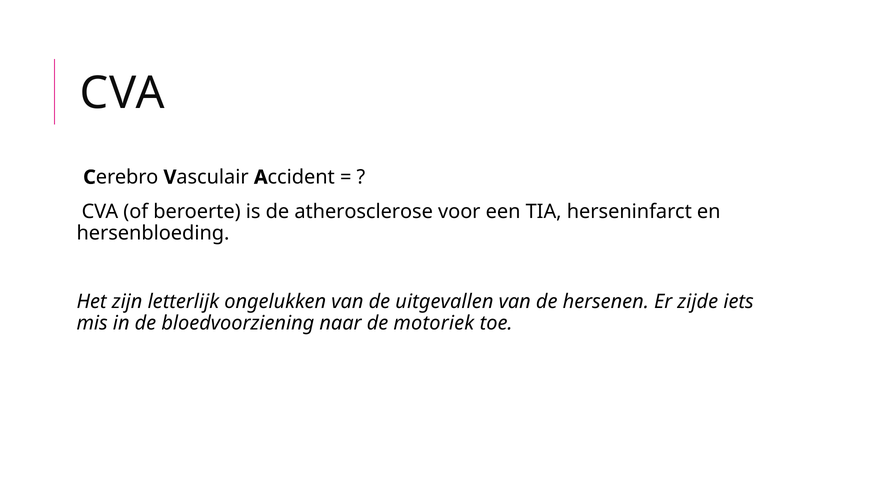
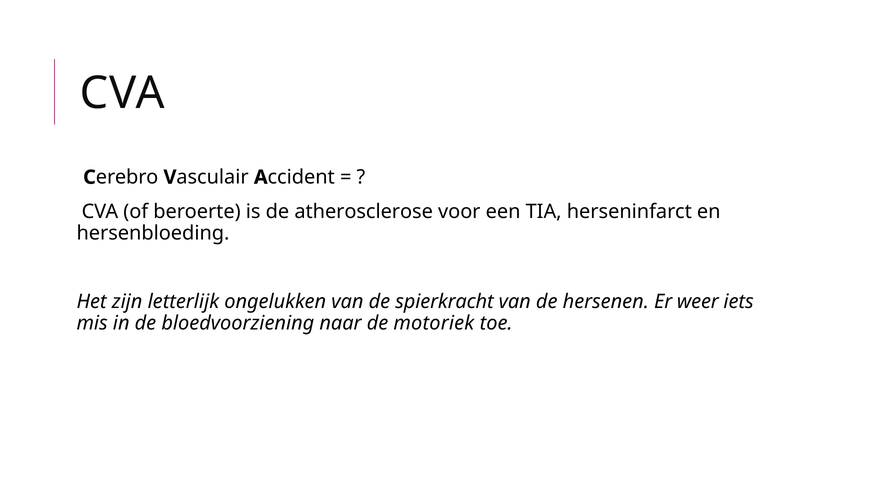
uitgevallen: uitgevallen -> spierkracht (445, 302)
zijde: zijde -> weer (698, 302)
